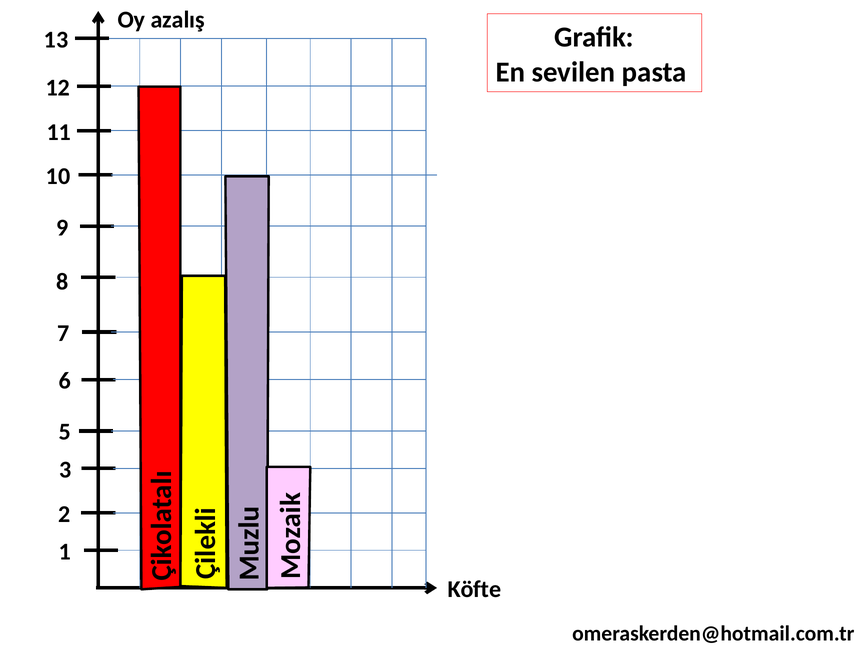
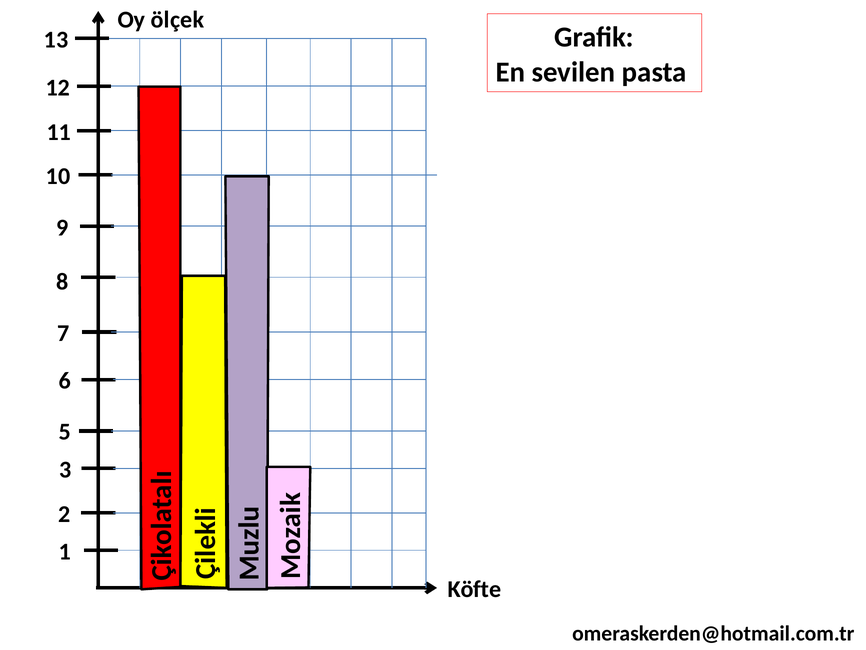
azalış: azalış -> ölçek (178, 20)
